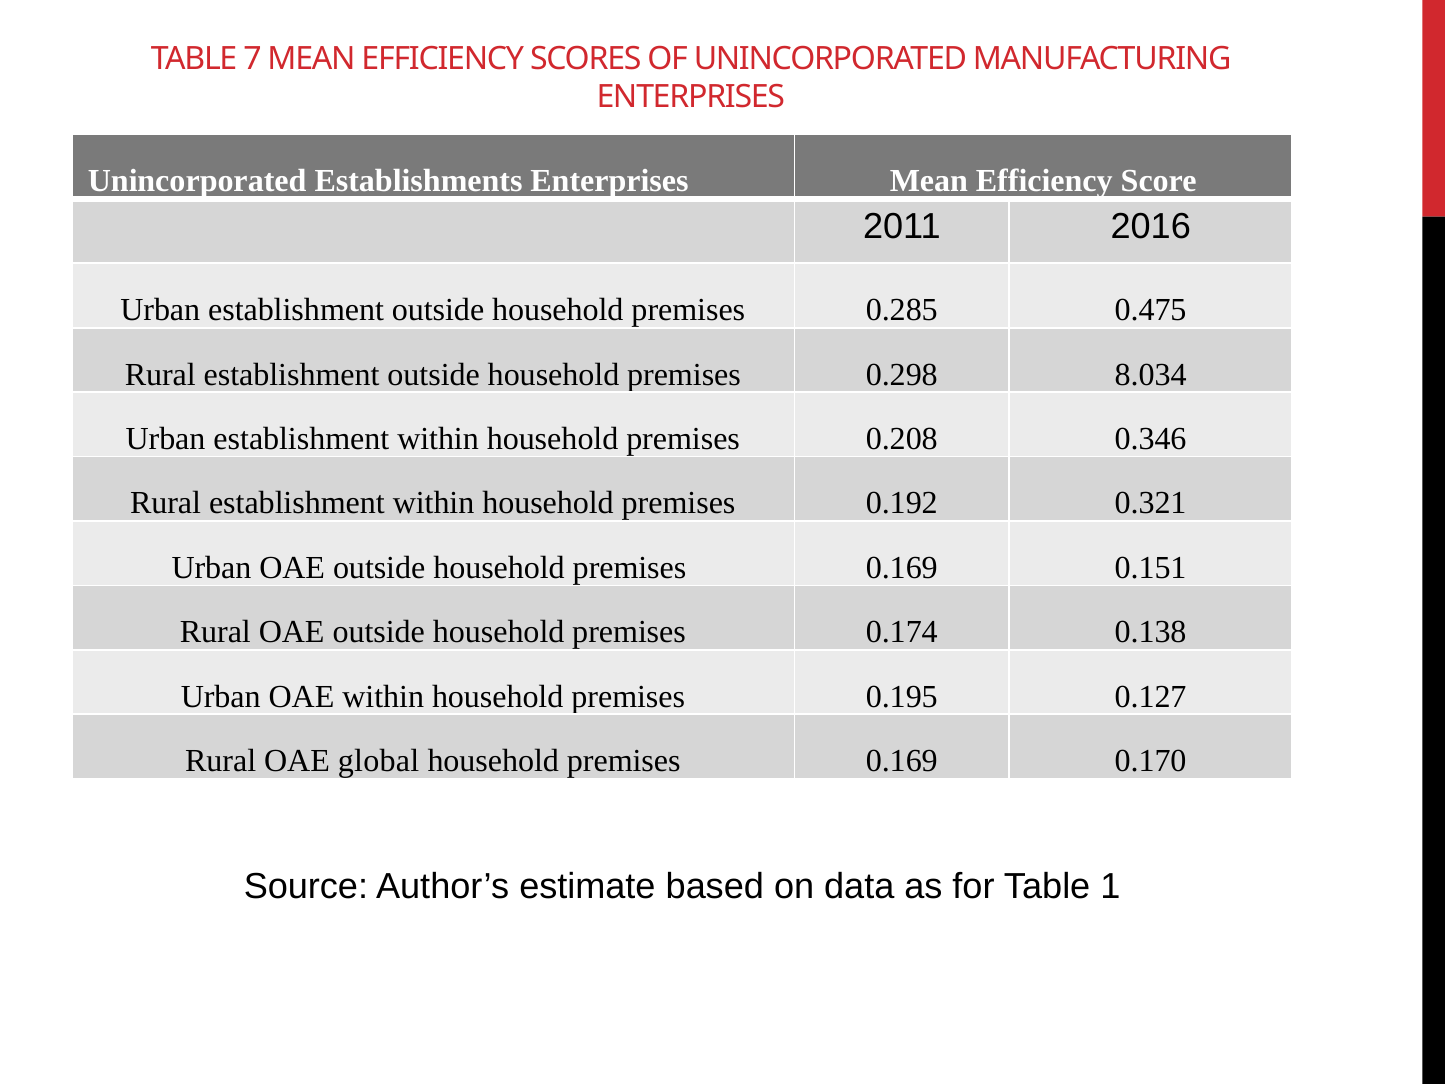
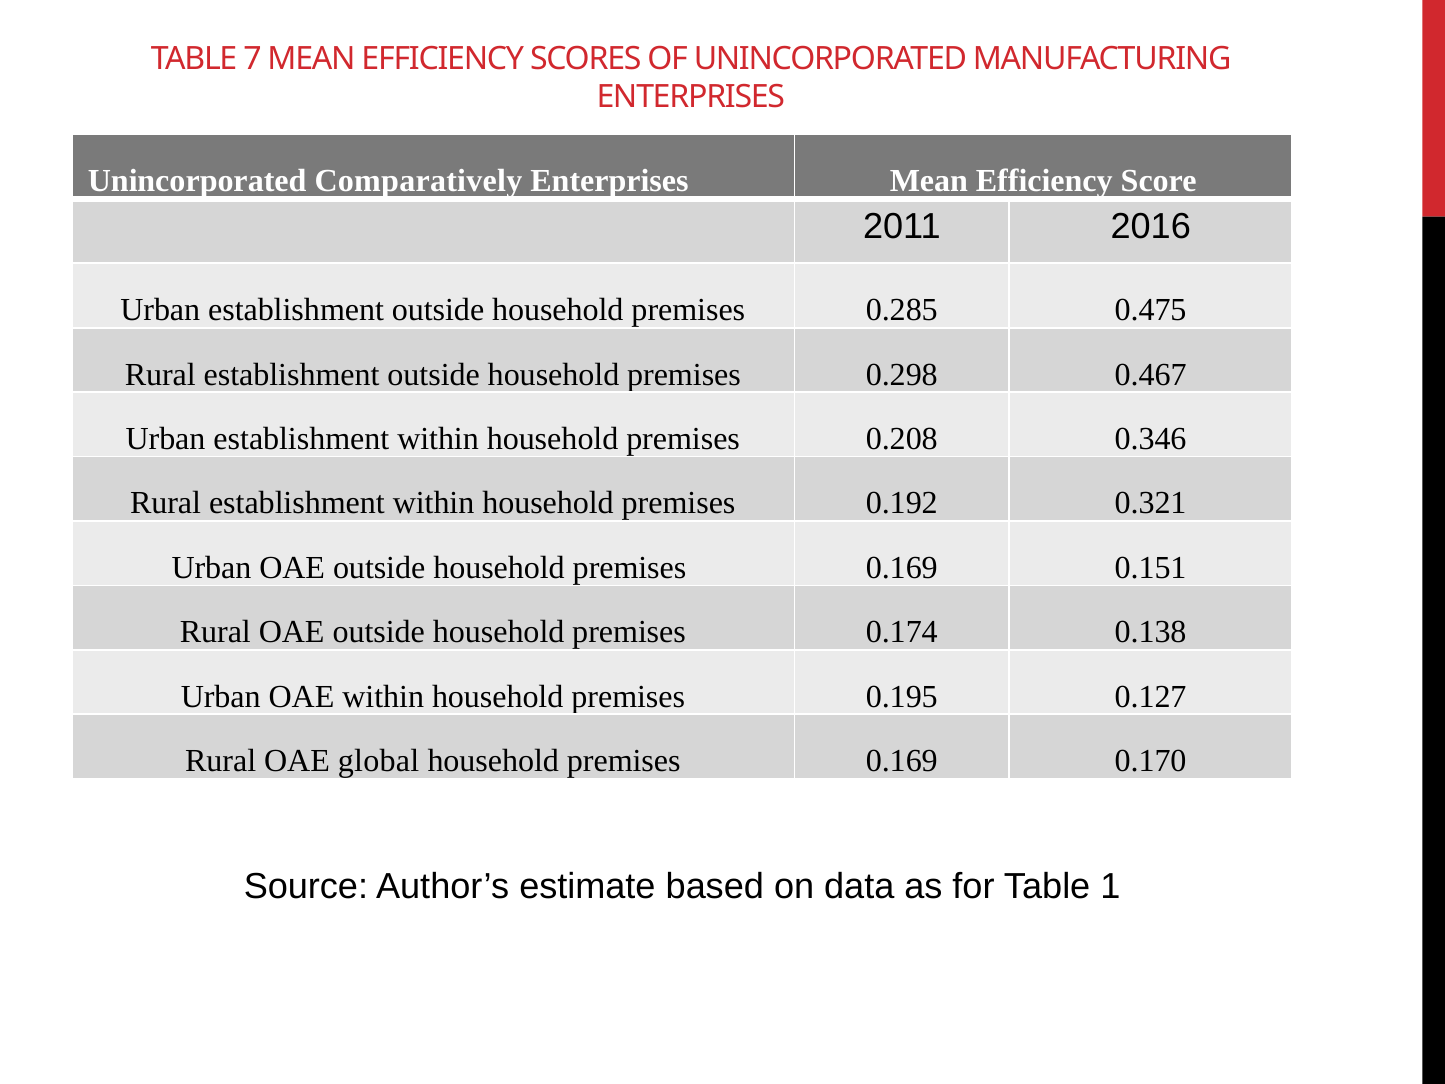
Establishments: Establishments -> Comparatively (418, 181)
8.034: 8.034 -> 0.467 (1151, 374)
